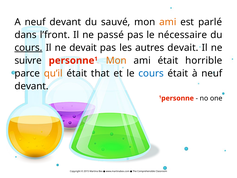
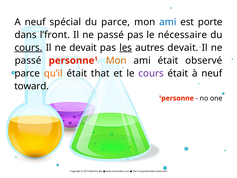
A neuf devant: devant -> spécial (65, 22)
du sauvé: sauvé -> parce (116, 22)
ami colour: orange -> blue (168, 22)
parlé: parlé -> porte (210, 22)
les underline: none -> present (126, 48)
suivre: suivre -> passé (28, 60)
horrible: horrible -> observé (204, 60)
cours colour: blue -> purple (151, 73)
devant: devant -> toward (32, 86)
